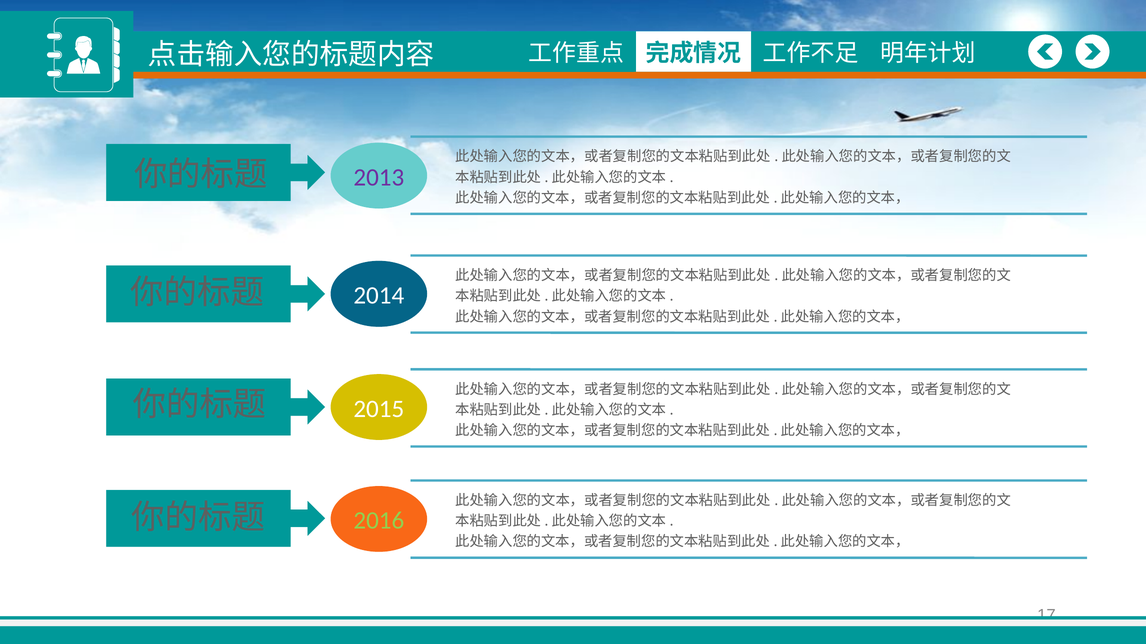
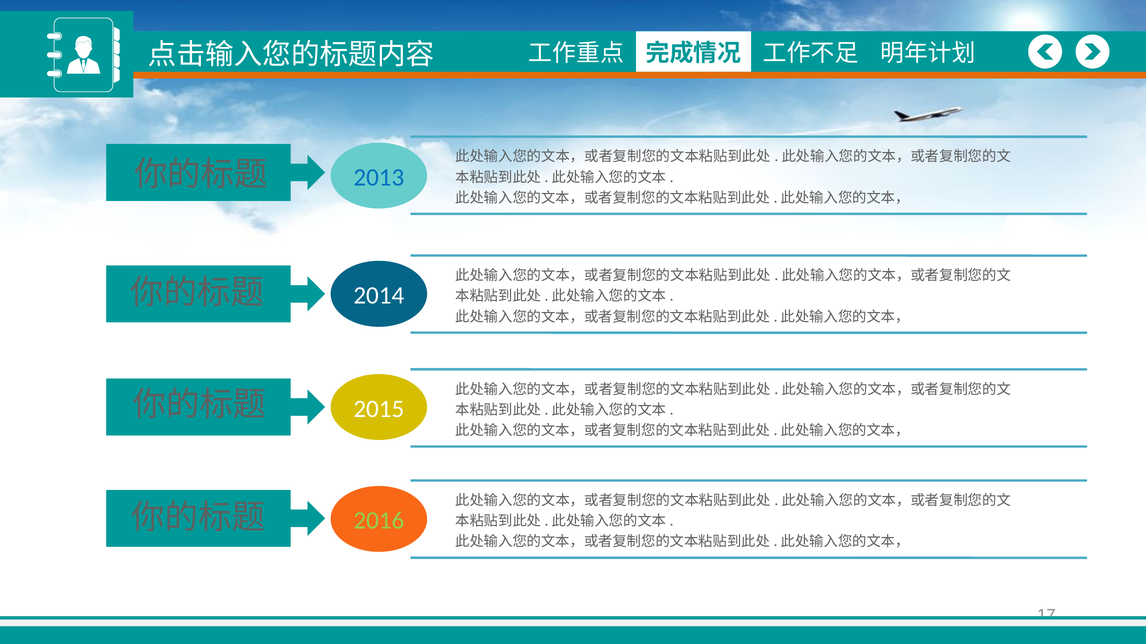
2013 colour: purple -> blue (379, 177)
